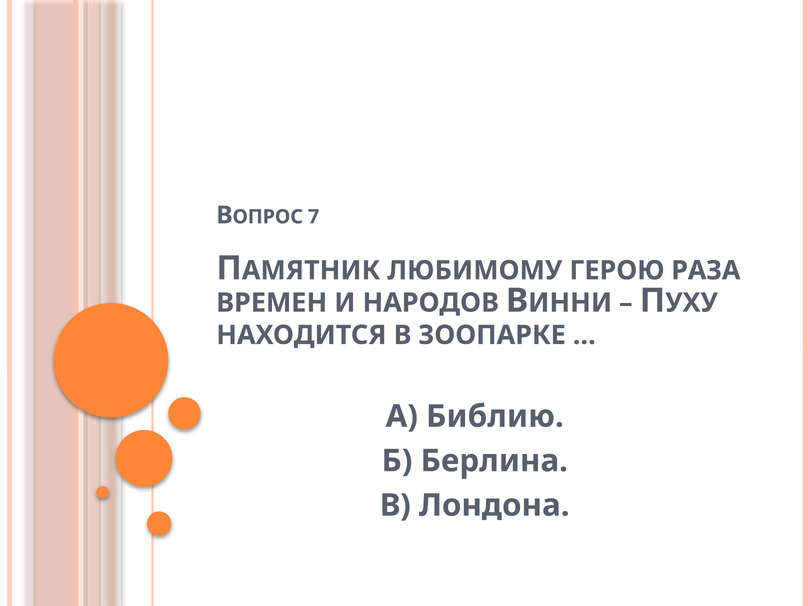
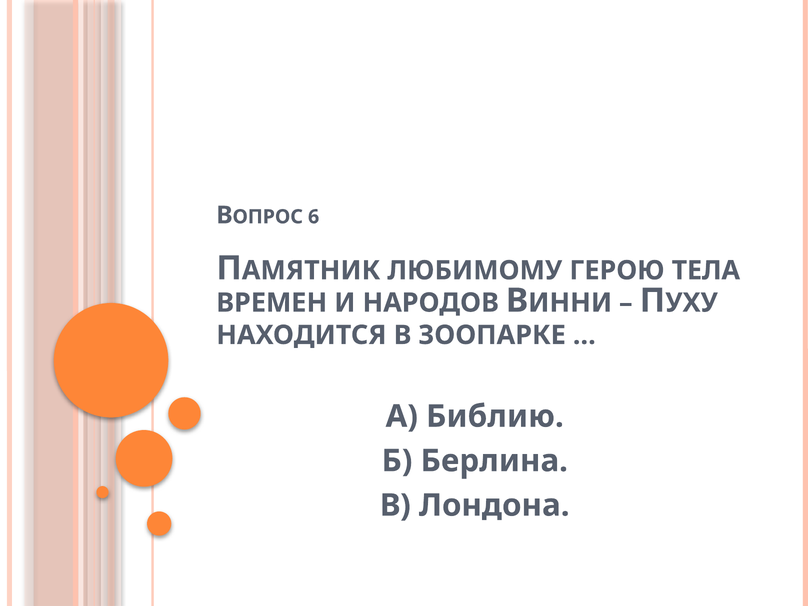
7: 7 -> 6 (314, 217)
РАЗА: РАЗА -> ТЕЛА (706, 270)
